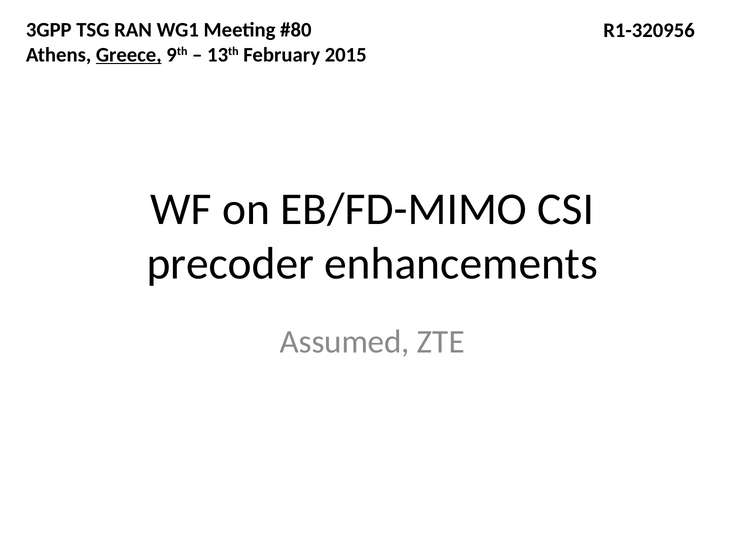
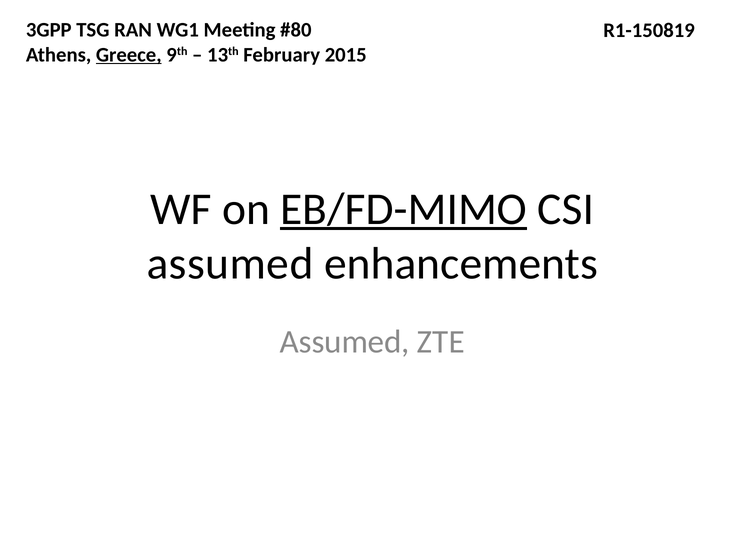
R1-320956: R1-320956 -> R1-150819 (649, 31)
EB/FD-MIMO underline: none -> present (404, 209)
precoder: precoder -> assumed (230, 264)
